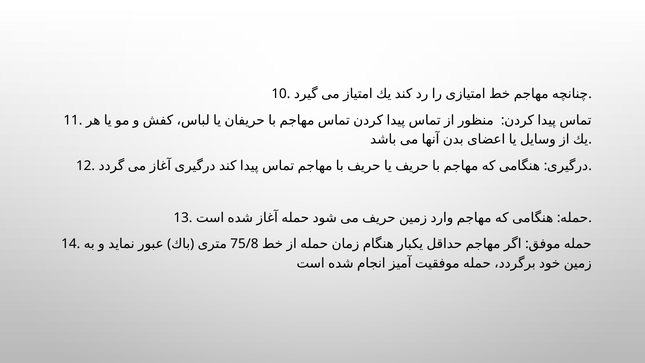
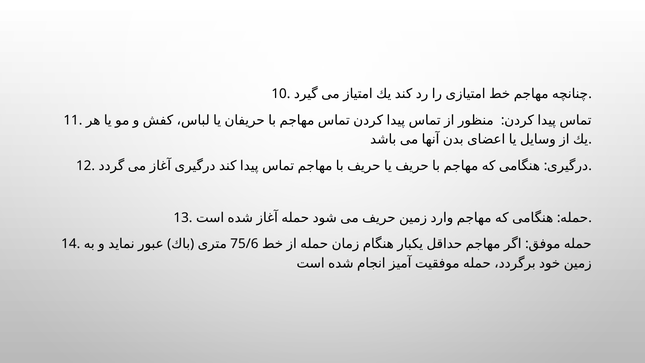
75/8: 75/8 -> 75/6 (244, 244)
